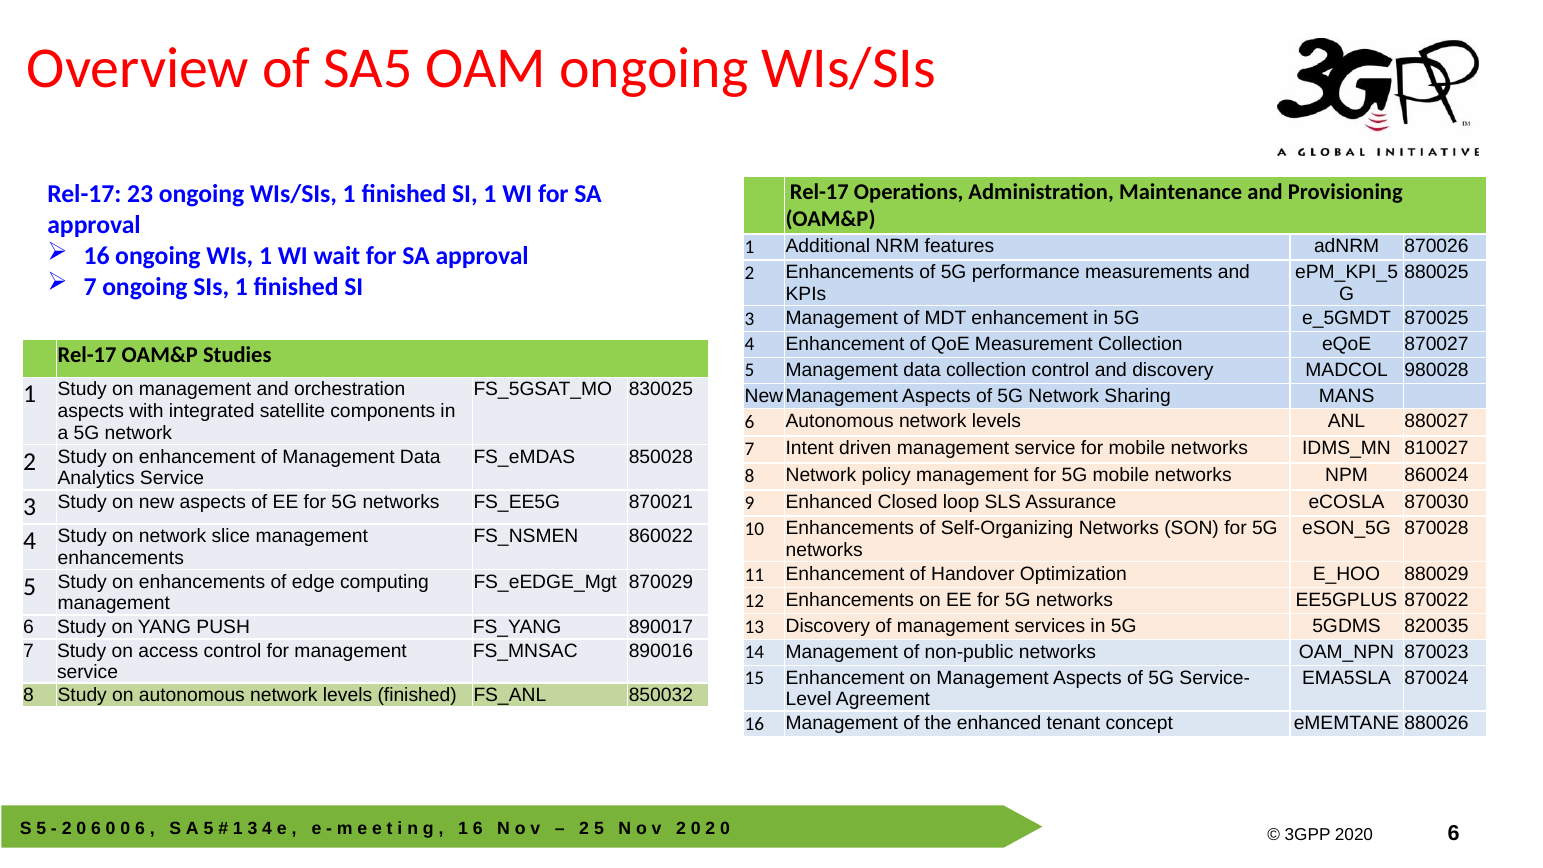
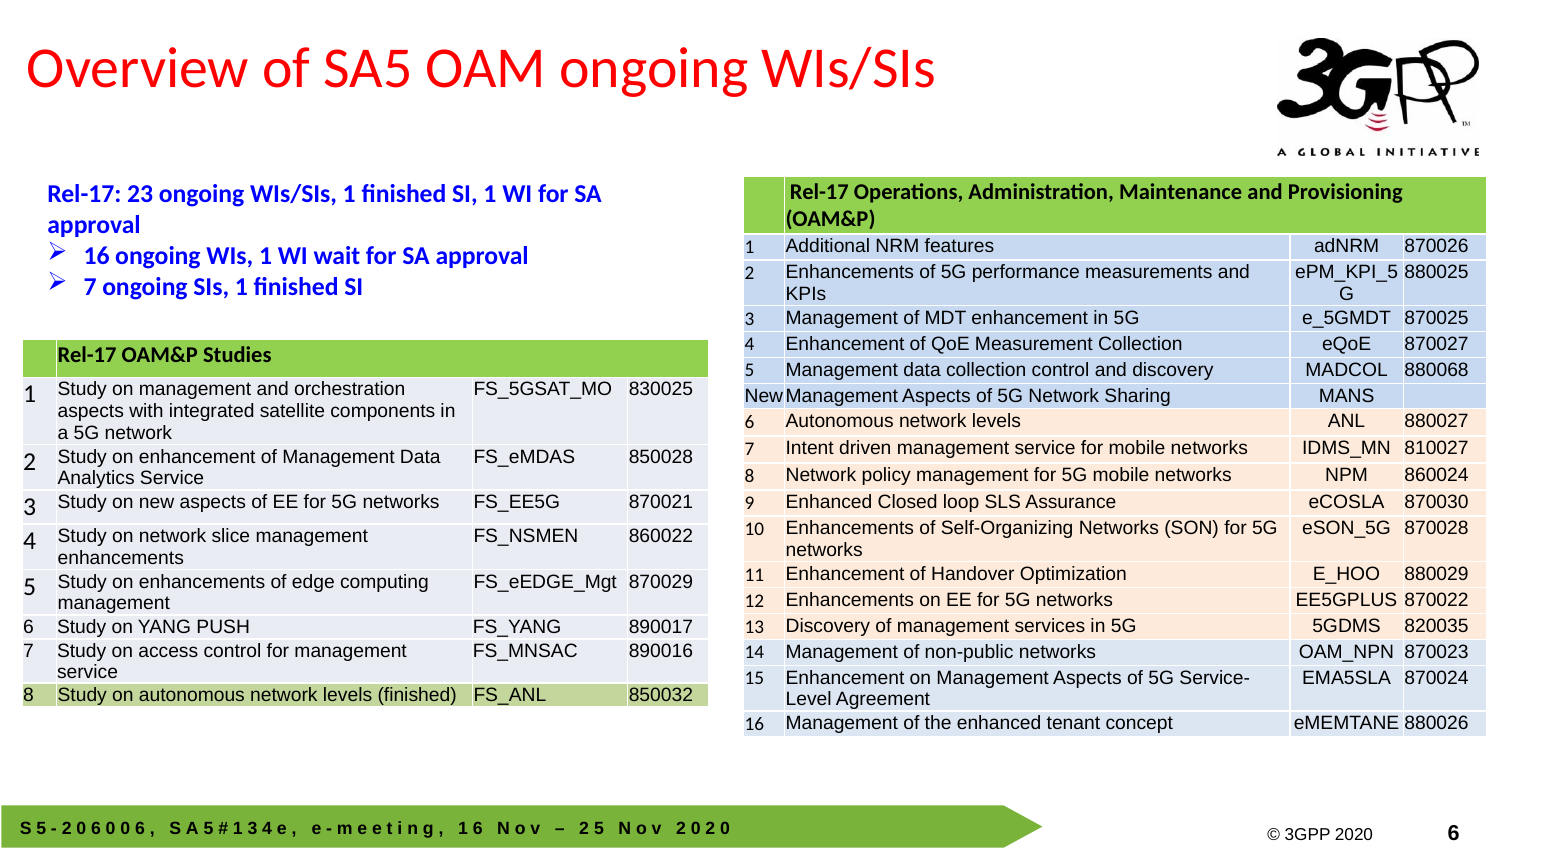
980028: 980028 -> 880068 (1437, 370)
